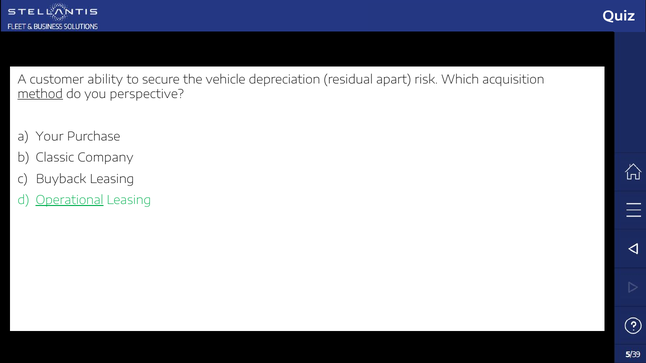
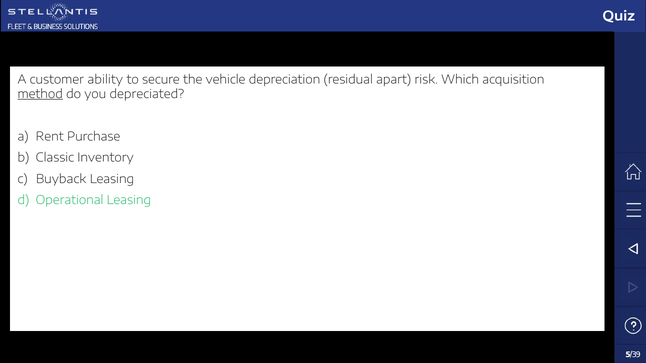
perspective: perspective -> depreciated (147, 94)
Your: Your -> Rent (50, 137)
Company: Company -> Inventory (105, 158)
Operational underline: present -> none (70, 201)
